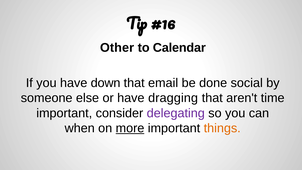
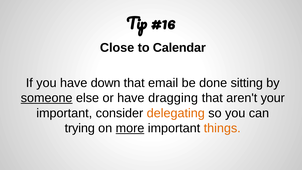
Other: Other -> Close (117, 48)
social: social -> sitting (247, 83)
someone underline: none -> present (47, 98)
time: time -> your (273, 98)
delegating colour: purple -> orange (176, 113)
when: when -> trying (80, 128)
